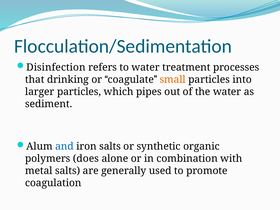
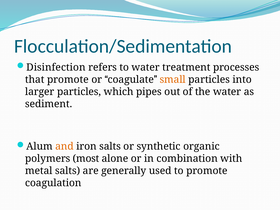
that drinking: drinking -> promote (68, 80)
and colour: blue -> orange (64, 146)
does: does -> most (86, 159)
